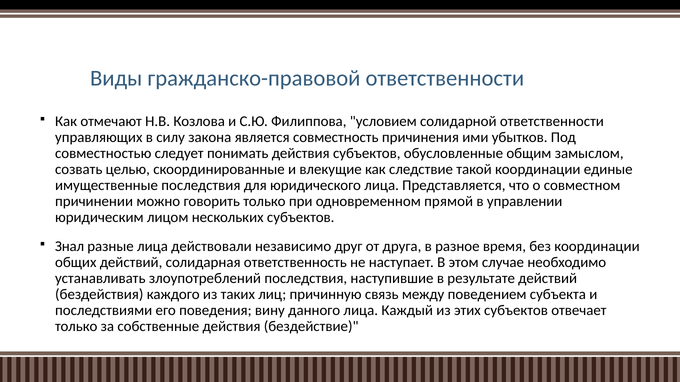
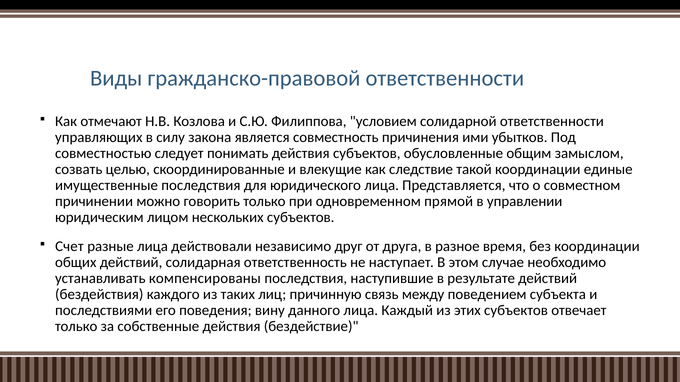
Знал: Знал -> Счет (69, 247)
злоупотреблений: злоупотреблений -> компенсированы (205, 279)
